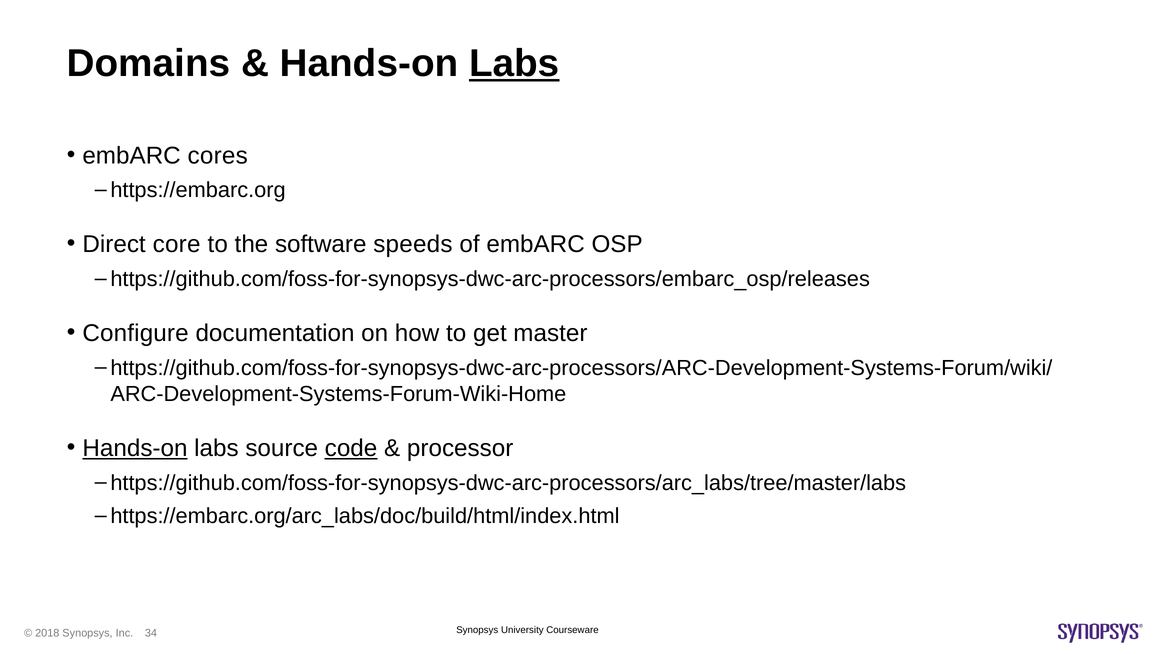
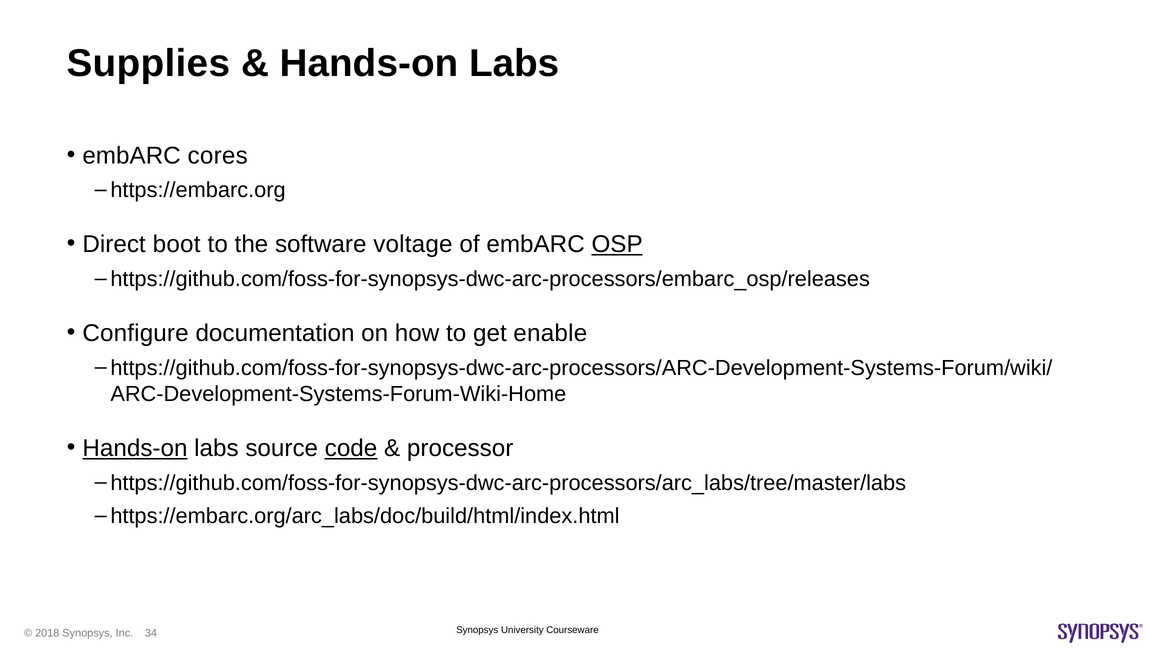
Domains: Domains -> Supplies (148, 64)
Labs underline: present -> none (514, 64)
core: core -> boot (177, 244)
speeds: speeds -> voltage (413, 244)
OSP underline: none -> present (617, 244)
master: master -> enable (550, 333)
